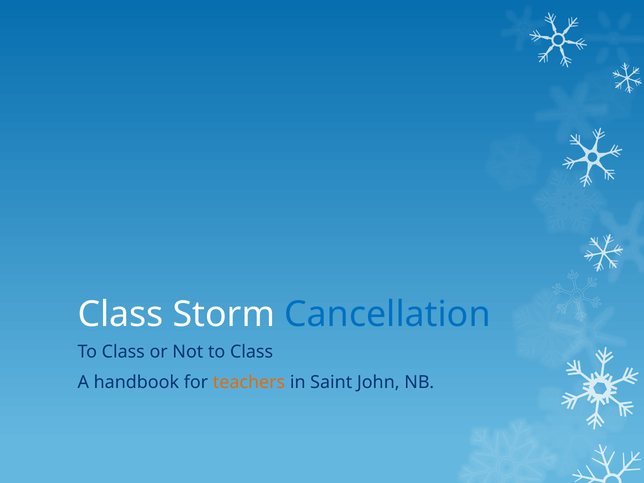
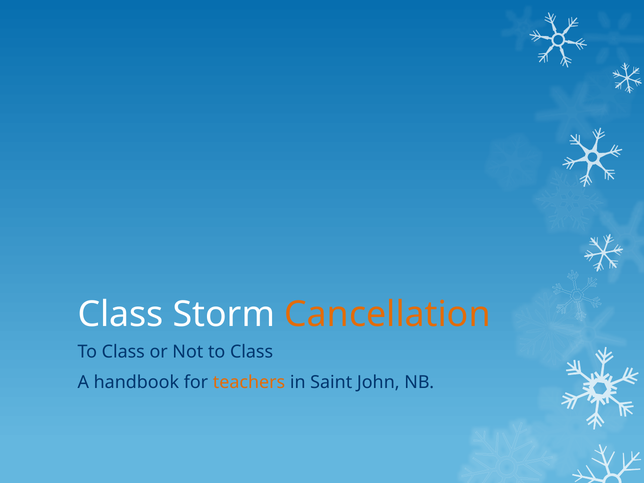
Cancellation colour: blue -> orange (388, 314)
